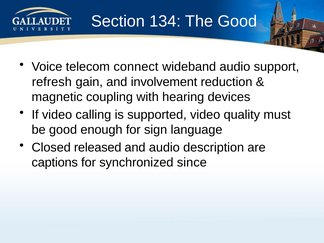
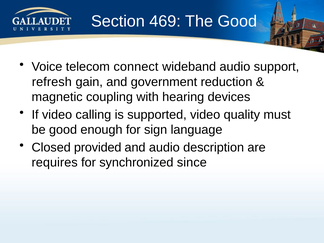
134: 134 -> 469 (165, 21)
involvement: involvement -> government (164, 82)
released: released -> provided (98, 147)
captions: captions -> requires (55, 163)
